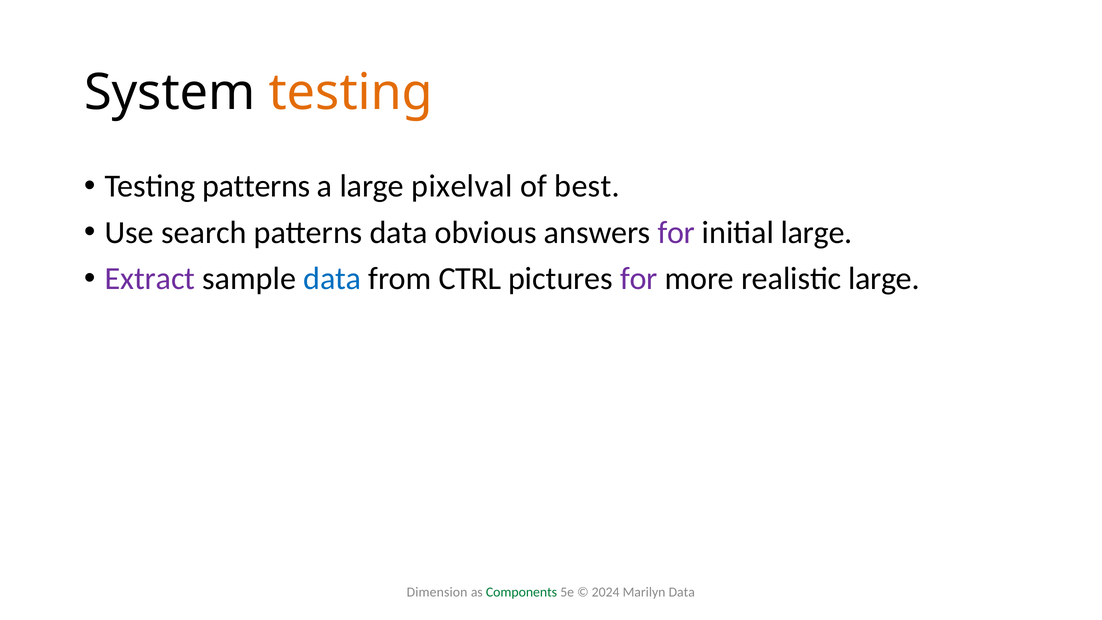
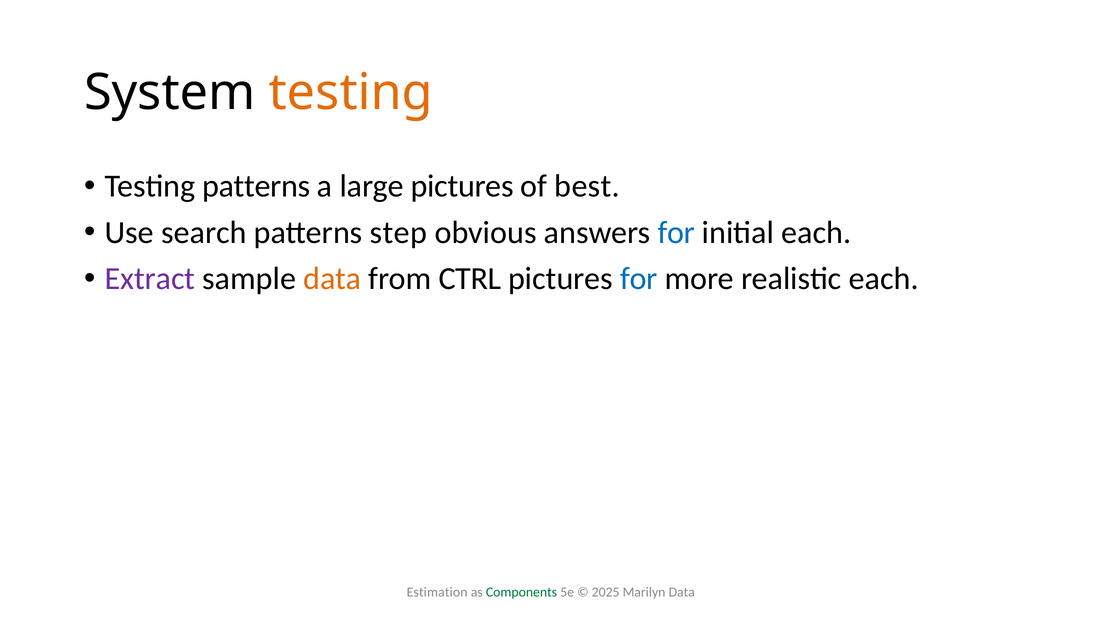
large pixelval: pixelval -> pictures (462, 186)
patterns data: data -> step (399, 233)
for colour: purple -> blue (676, 233)
initial large: large -> each (816, 233)
data colour: blue -> orange (332, 279)
for colour: purple -> blue (639, 279)
realistic large: large -> each (884, 279)
Dimension: Dimension -> Estimation (437, 592)
2024: 2024 -> 2025 (606, 592)
